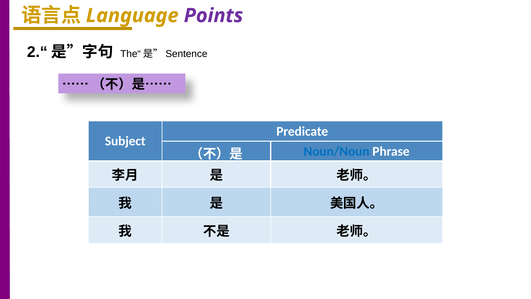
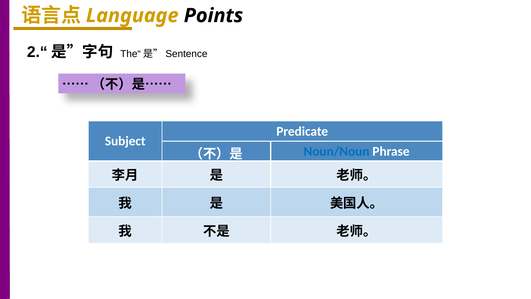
Points colour: purple -> black (213, 16)
